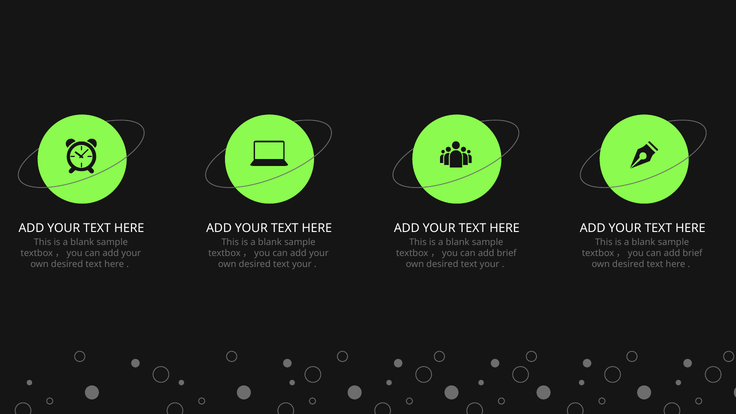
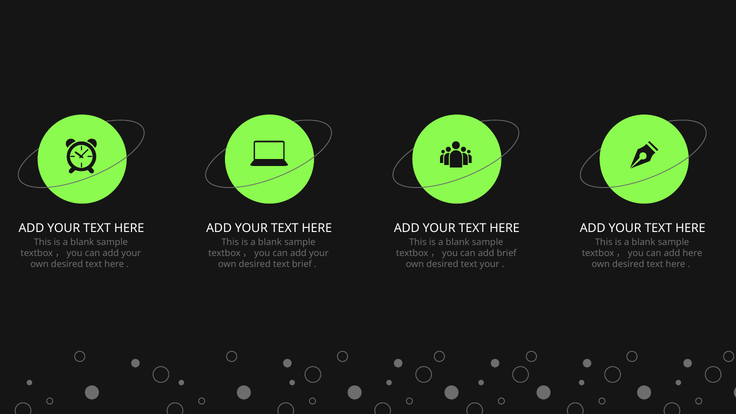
brief: brief -> here (692, 253)
your: your -> brief (302, 264)
